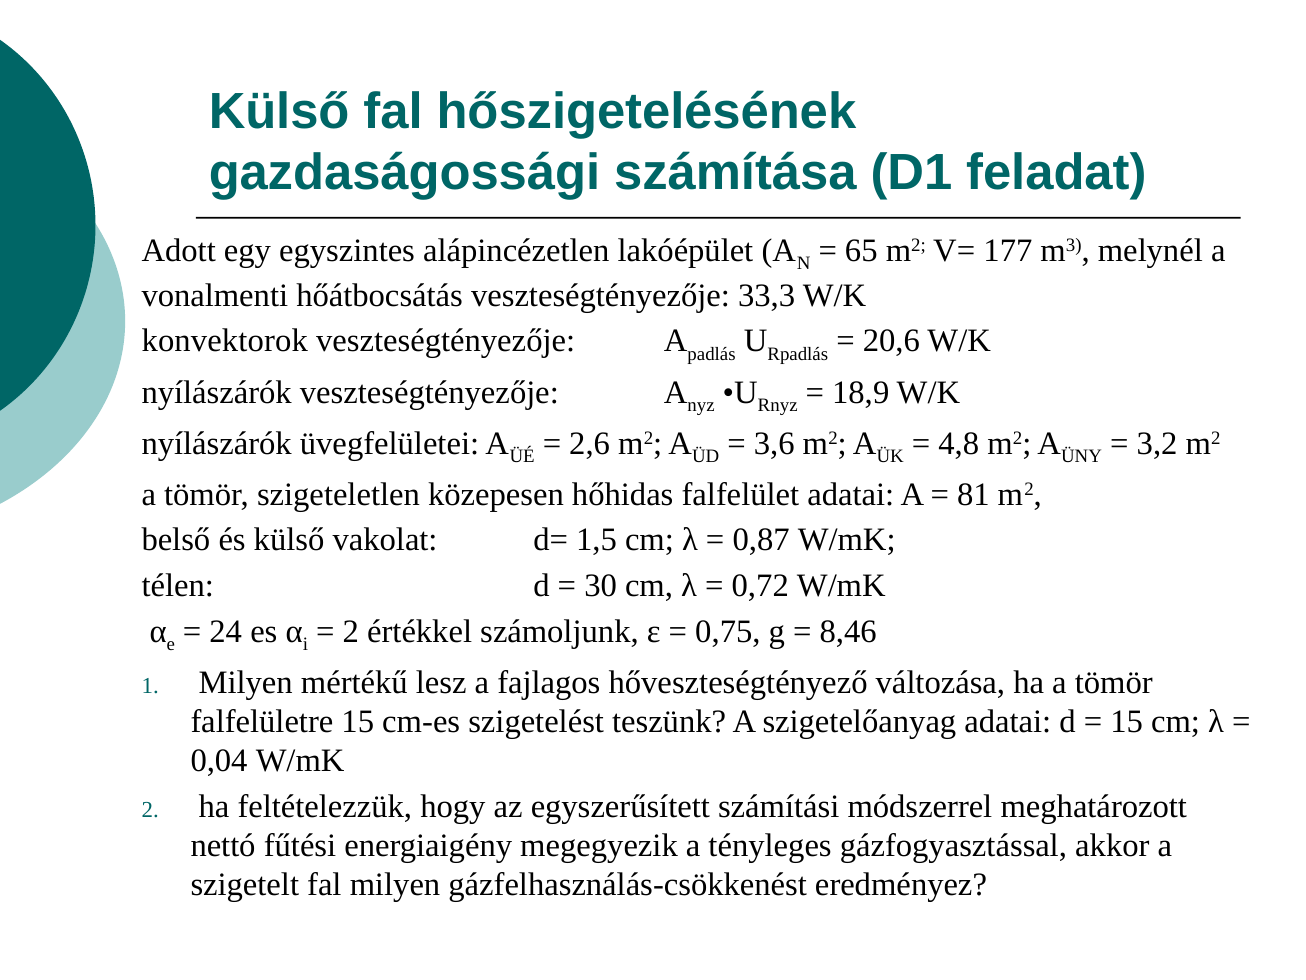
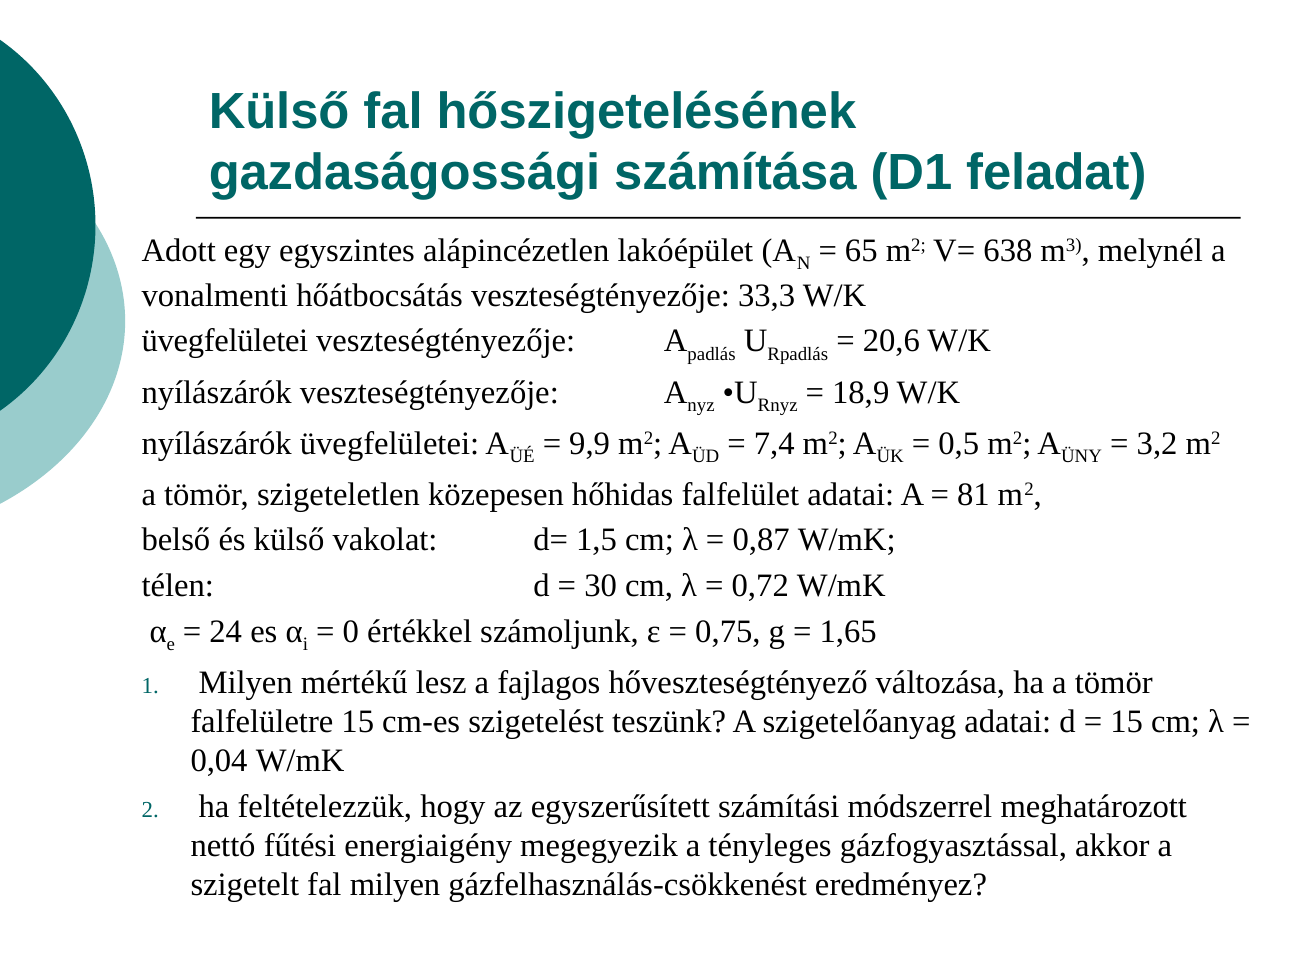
177: 177 -> 638 (1008, 251)
konvektorok: konvektorok -> üvegfelületei (225, 341)
2,6: 2,6 -> 9,9 (590, 443)
3,6: 3,6 -> 7,4 (774, 443)
4,8: 4,8 -> 0,5 (959, 443)
2: 2 -> 0 (351, 631)
8,46: 8,46 -> 1,65 (848, 631)
